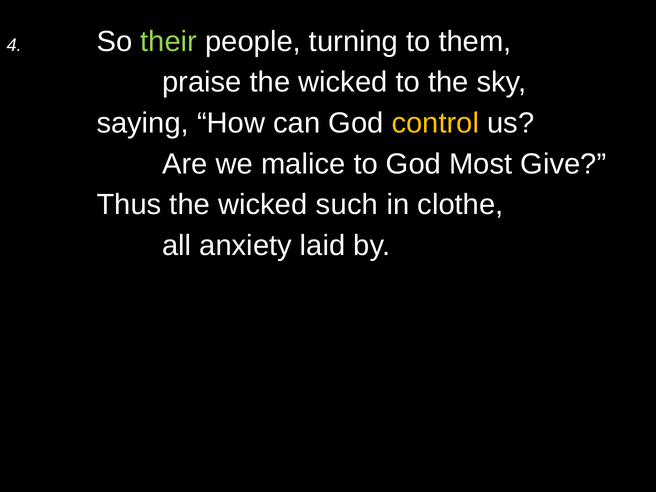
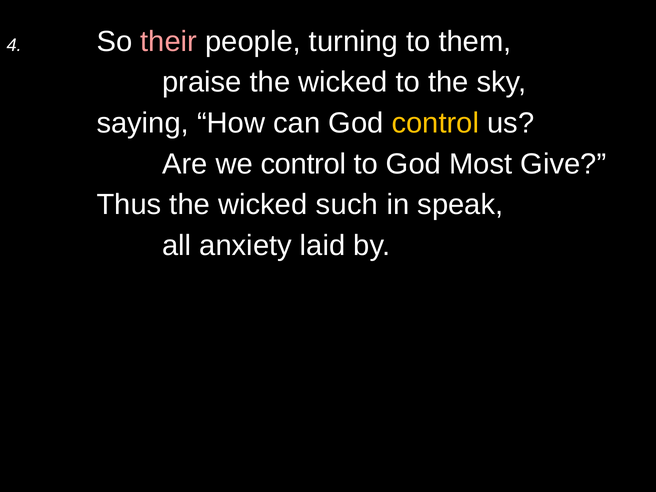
their colour: light green -> pink (169, 41)
we malice: malice -> control (303, 164)
clothe: clothe -> speak (460, 205)
